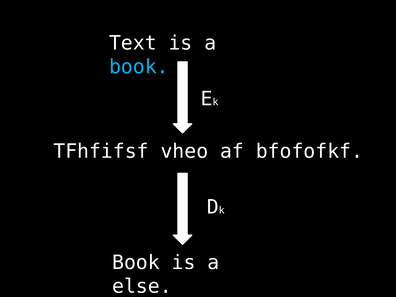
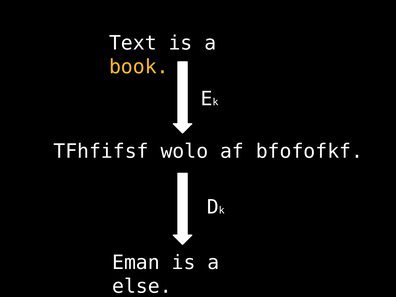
book colour: light blue -> yellow (139, 67)
vheo: vheo -> wolo (184, 151)
Book: Book -> Eman (136, 263)
